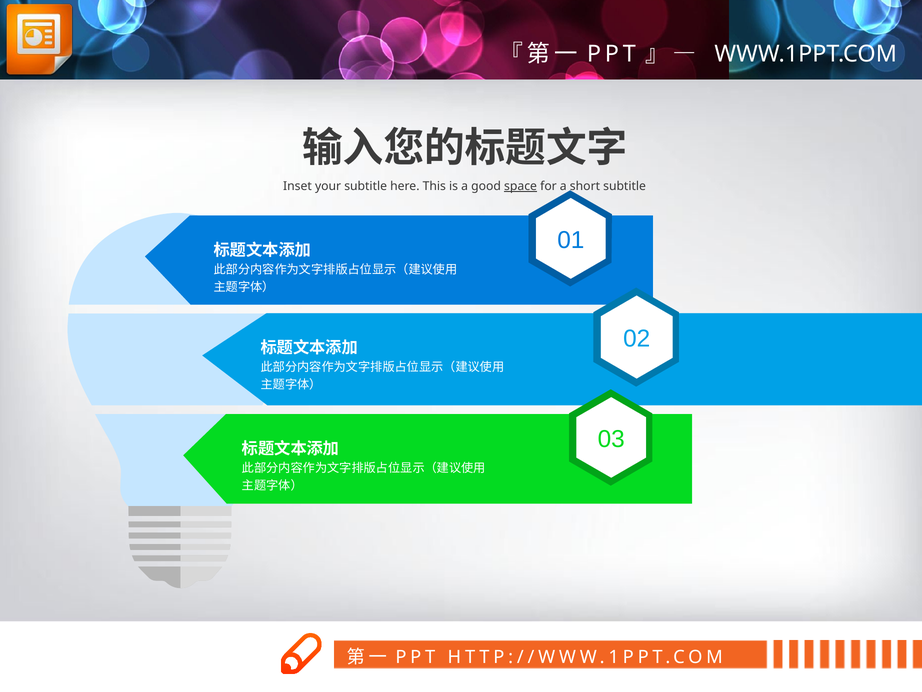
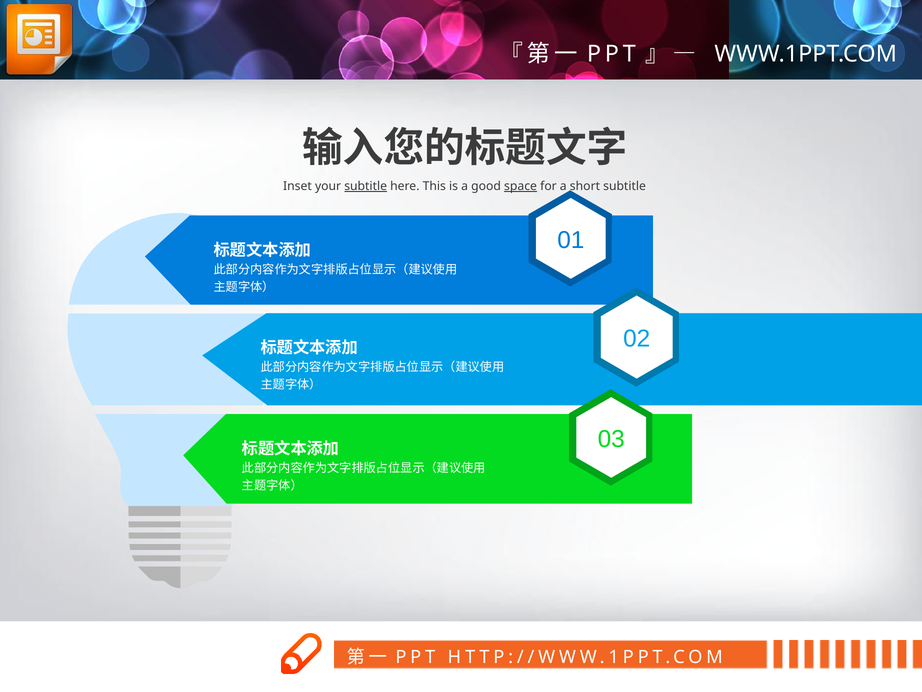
subtitle underline: none -> present (366, 186)
